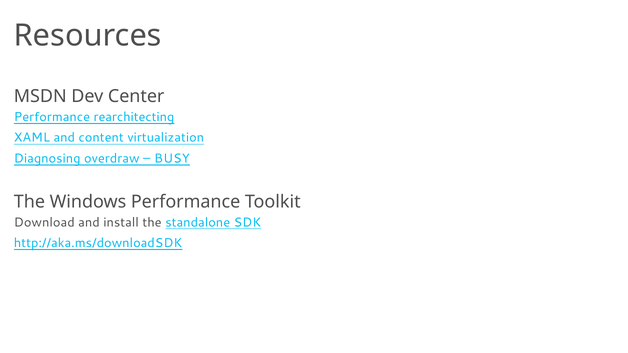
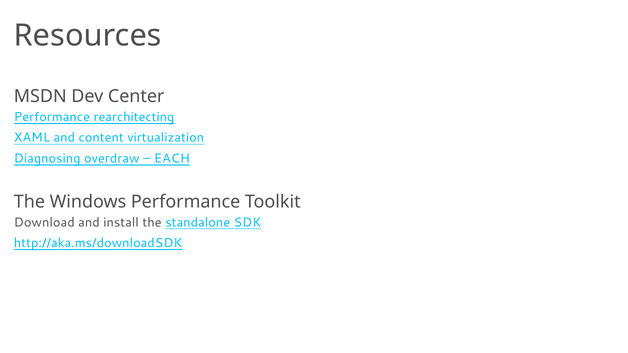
BUSY: BUSY -> EACH (172, 159)
